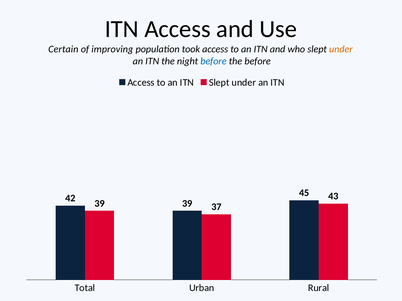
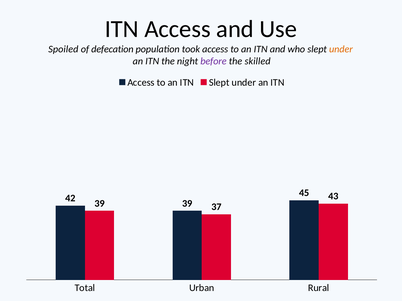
Certain: Certain -> Spoiled (63, 49)
improving: improving -> defecation (112, 49)
before colour: blue -> purple (213, 61)
the before: before -> skilled (258, 61)
